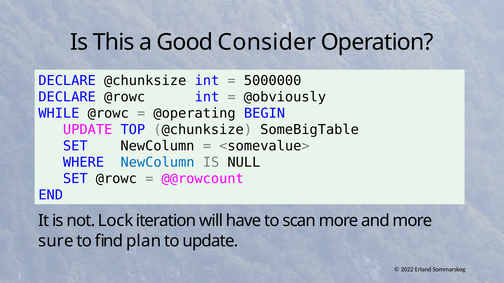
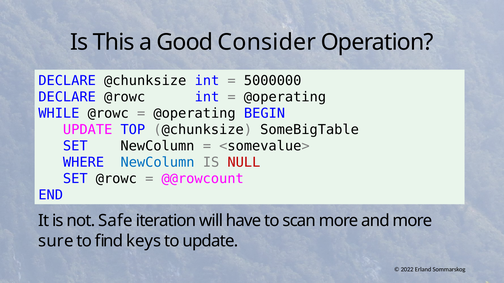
@obviously: @obviously -> @operating (285, 97)
NULL colour: black -> red (244, 163)
Lock: Lock -> Safe (115, 221)
plan: plan -> keys (144, 241)
